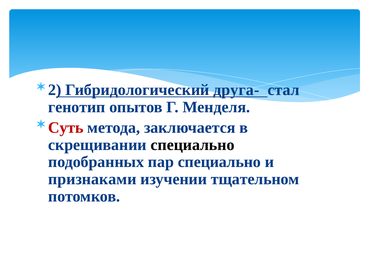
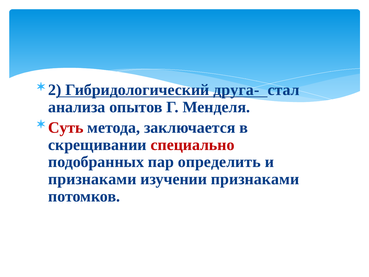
генотип: генотип -> анализа (77, 107)
специально colour: black -> red (193, 145)
пар специально: специально -> определить (219, 162)
изучении тщательном: тщательном -> признаками (255, 179)
